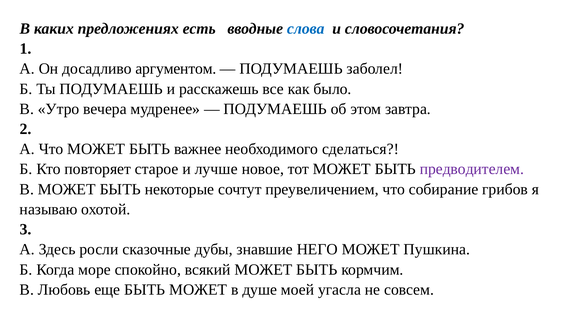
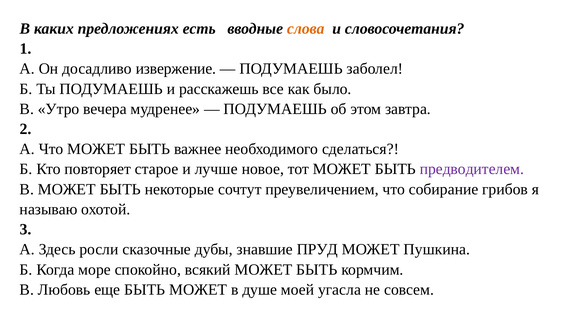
слова colour: blue -> orange (306, 29)
аргументом: аргументом -> извержение (176, 69)
НЕГО: НЕГО -> ПРУД (317, 249)
